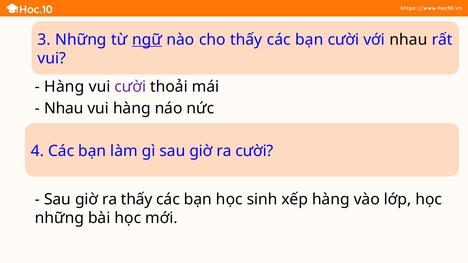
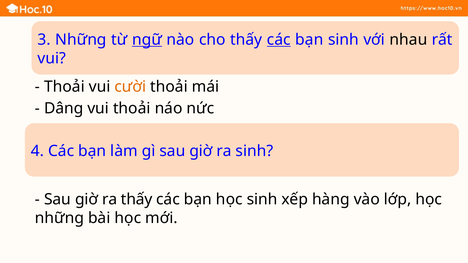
các underline: none -> present (279, 40)
bạn cười: cười -> sinh (343, 40)
Hàng: Hàng -> Thoải (64, 87)
cười colour: purple -> orange (130, 87)
Nhau: Nhau -> Dâng (64, 108)
vui hàng: hàng -> thoải (132, 108)
ra cười: cười -> sinh (254, 151)
